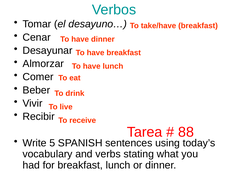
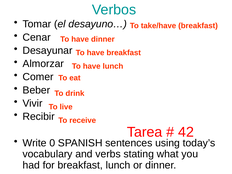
88: 88 -> 42 (186, 132)
5: 5 -> 0 (52, 143)
